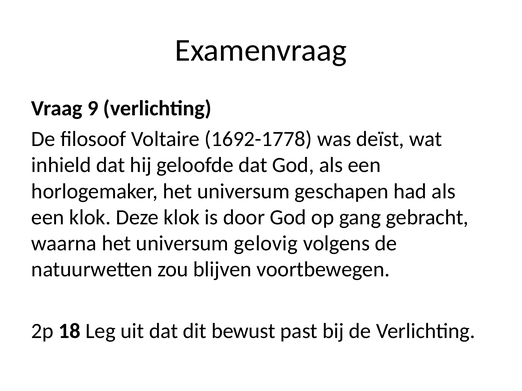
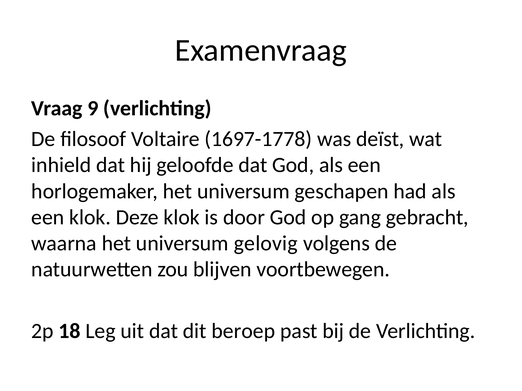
1692-1778: 1692-1778 -> 1697-1778 (258, 139)
bewust: bewust -> beroep (243, 331)
